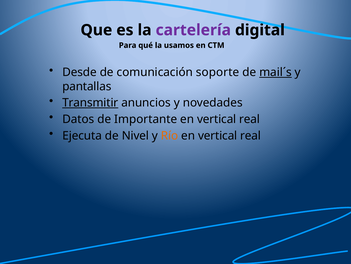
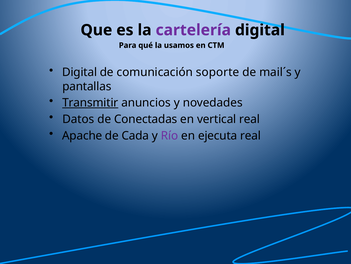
Desde: Desde -> Digital (80, 72)
mail´s underline: present -> none (275, 72)
Importante: Importante -> Conectadas (146, 119)
Ejecuta: Ejecuta -> Apache (82, 135)
Nivel: Nivel -> Cada (135, 135)
Río colour: orange -> purple (170, 135)
vertical: vertical -> ejecuta (218, 135)
